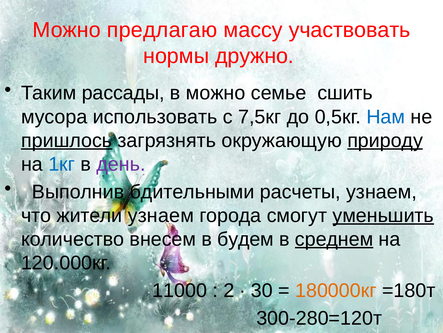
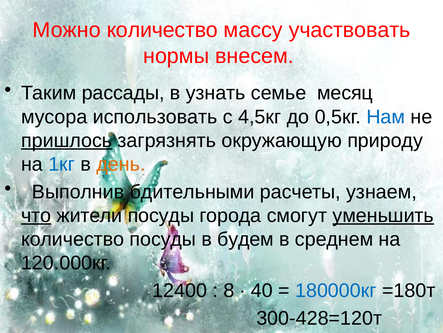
Можно предлагаю: предлагаю -> количество (162, 30)
дружно: дружно -> внесем (255, 56)
в можно: можно -> узнать (216, 93)
сшить: сшить -> месяц (345, 93)
7,5кг: 7,5кг -> 4,5кг (260, 117)
природу underline: present -> none (385, 140)
день colour: purple -> orange (121, 164)
что underline: none -> present (36, 215)
жители узнаем: узнаем -> посуды (161, 215)
количество внесем: внесем -> посуды (163, 239)
среднем underline: present -> none (334, 239)
11000: 11000 -> 12400 (180, 290)
2: 2 -> 8 (229, 290)
30: 30 -> 40 (262, 290)
180000кг colour: orange -> blue (336, 290)
300-280=120т: 300-280=120т -> 300-428=120т (319, 317)
